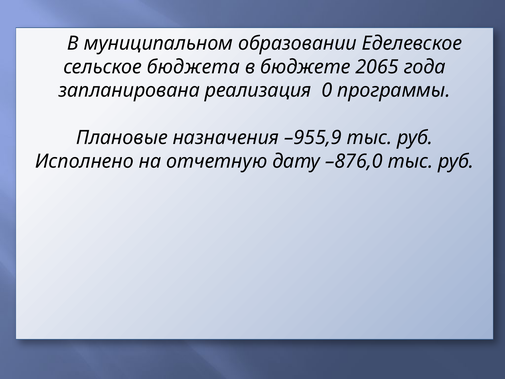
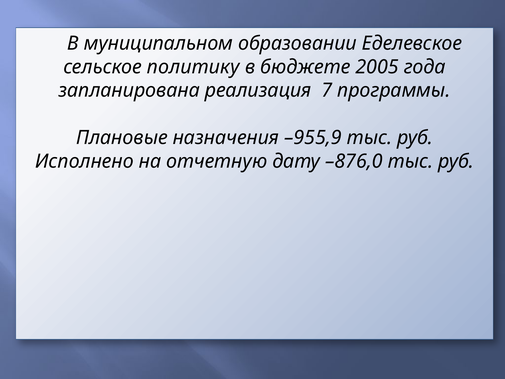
бюджета: бюджета -> политику (193, 67)
2065: 2065 -> 2005 (377, 67)
0: 0 -> 7 (327, 90)
